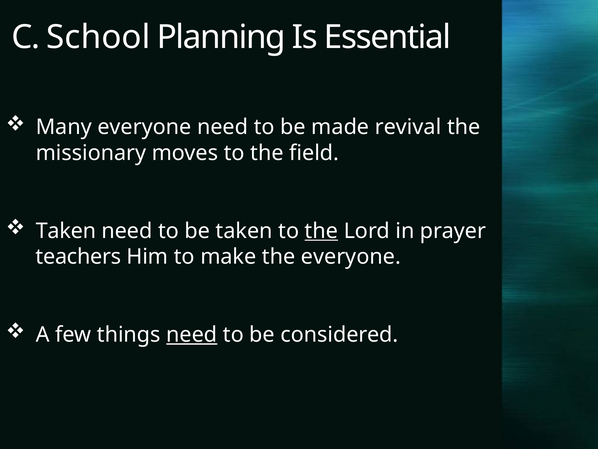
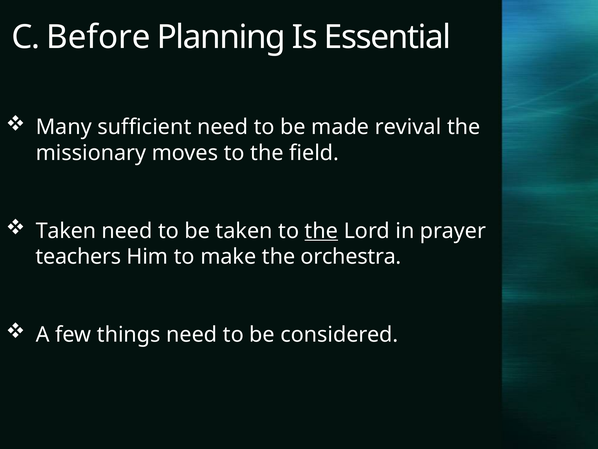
School: School -> Before (98, 37)
Many everyone: everyone -> sufficient (144, 127)
the everyone: everyone -> orchestra (351, 257)
need underline: present -> none (192, 334)
